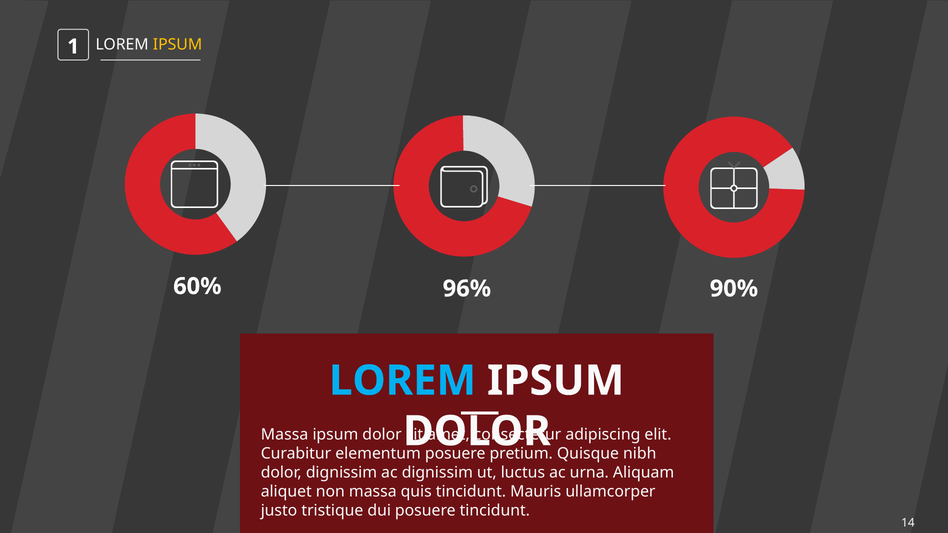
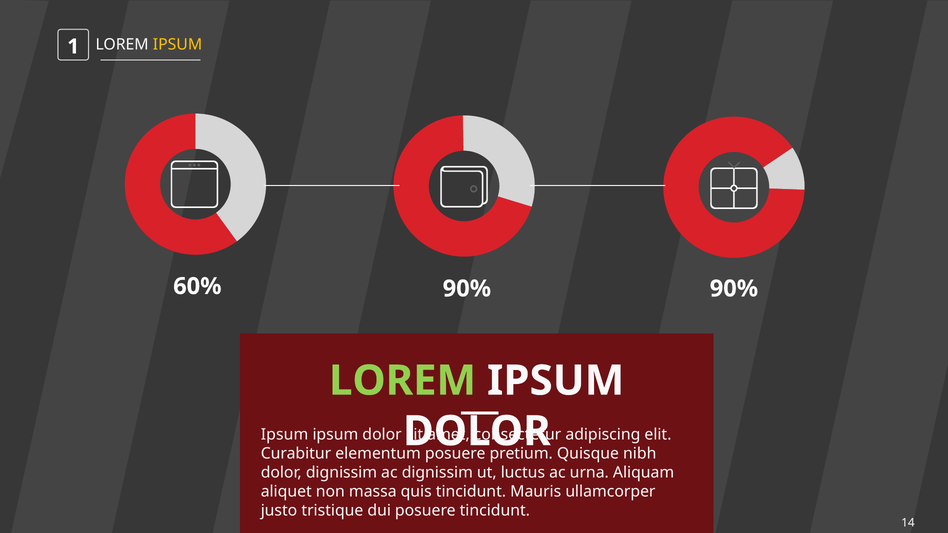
96%: 96% -> 90% (467, 289)
LOREM colour: light blue -> light green (403, 381)
Massa: Massa -> Ipsum (285, 435)
